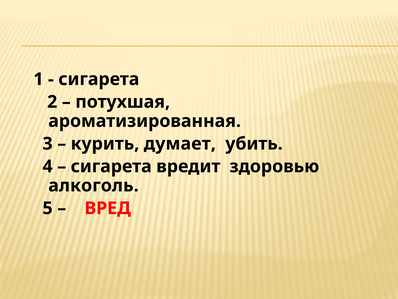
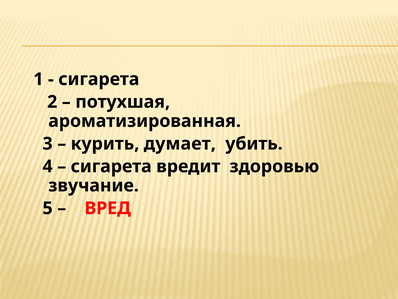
алкоголь: алкоголь -> звучание (94, 185)
